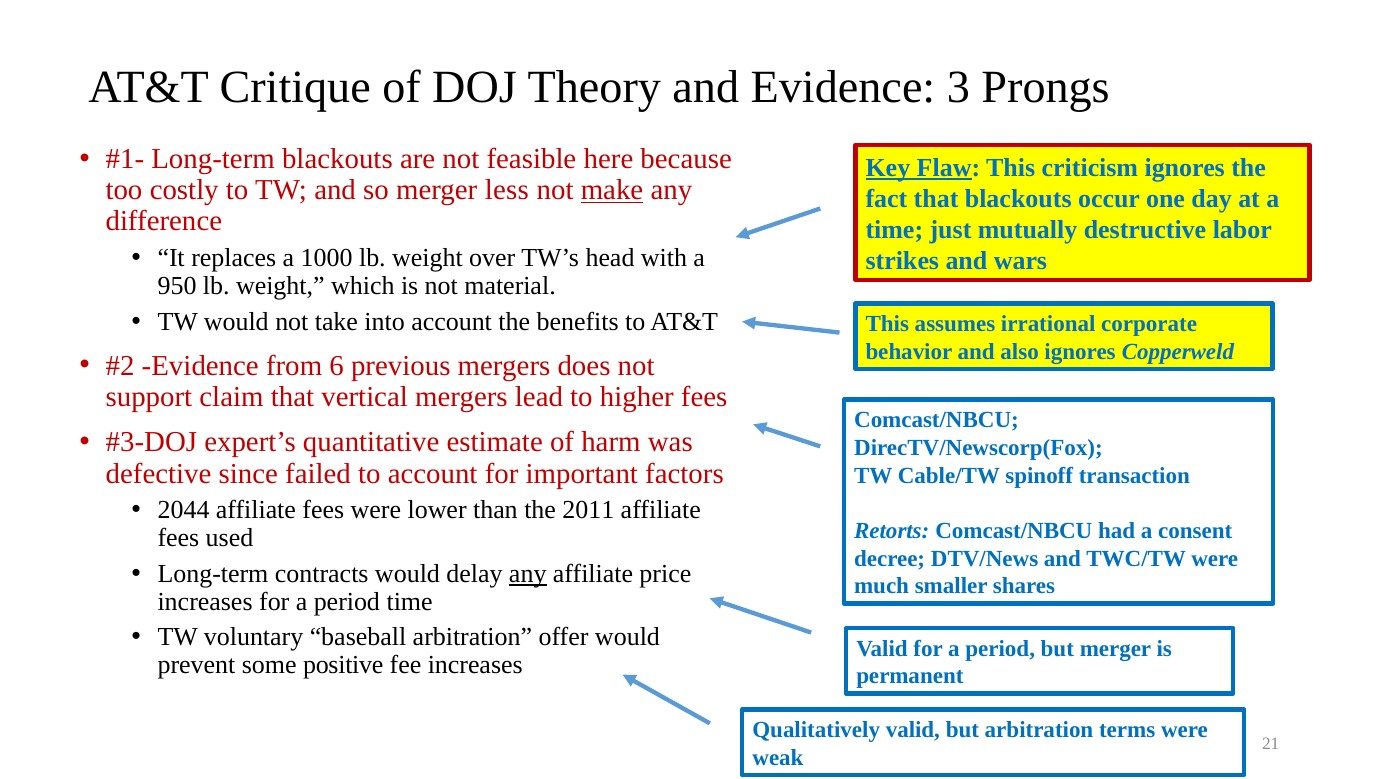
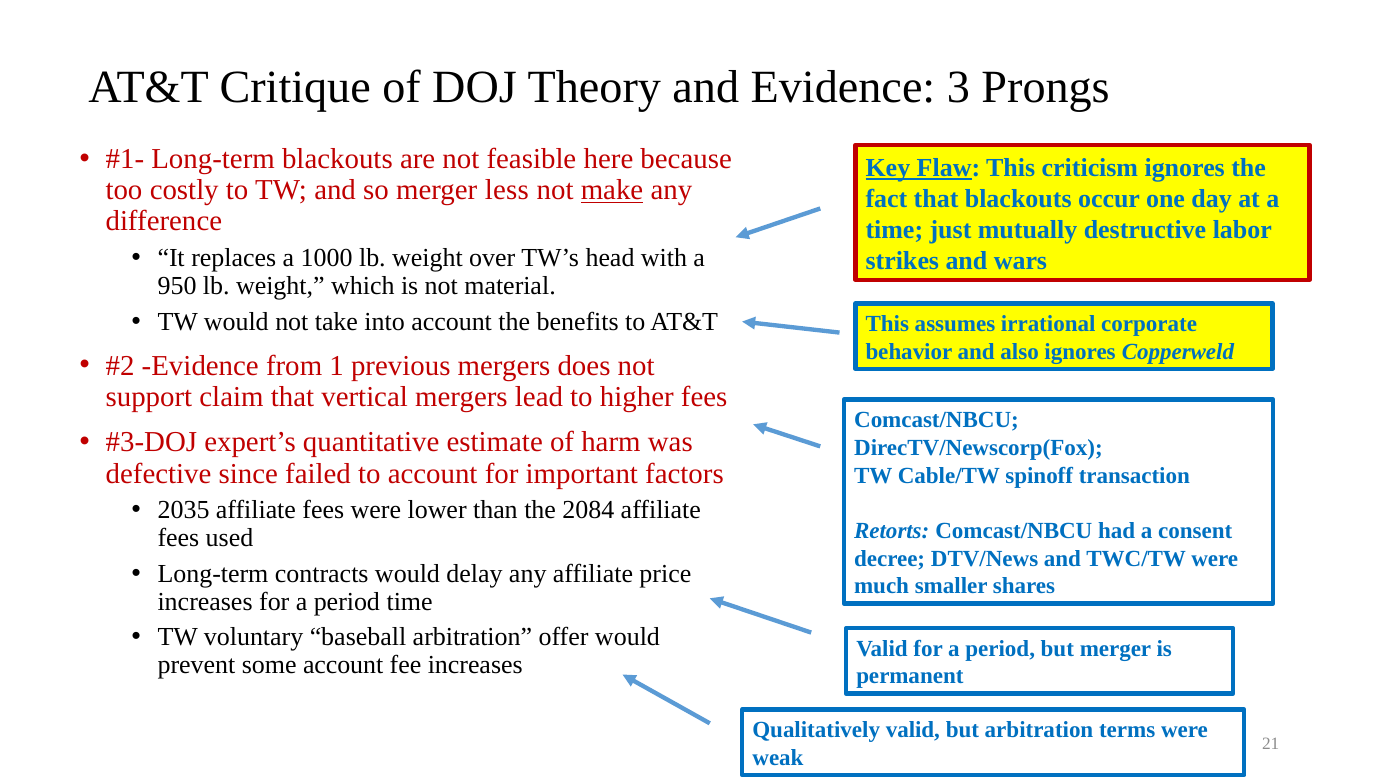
6: 6 -> 1 (337, 366)
2044: 2044 -> 2035 (184, 510)
2011: 2011 -> 2084 (588, 510)
any underline: present -> none (528, 574)
some positive: positive -> account (343, 665)
